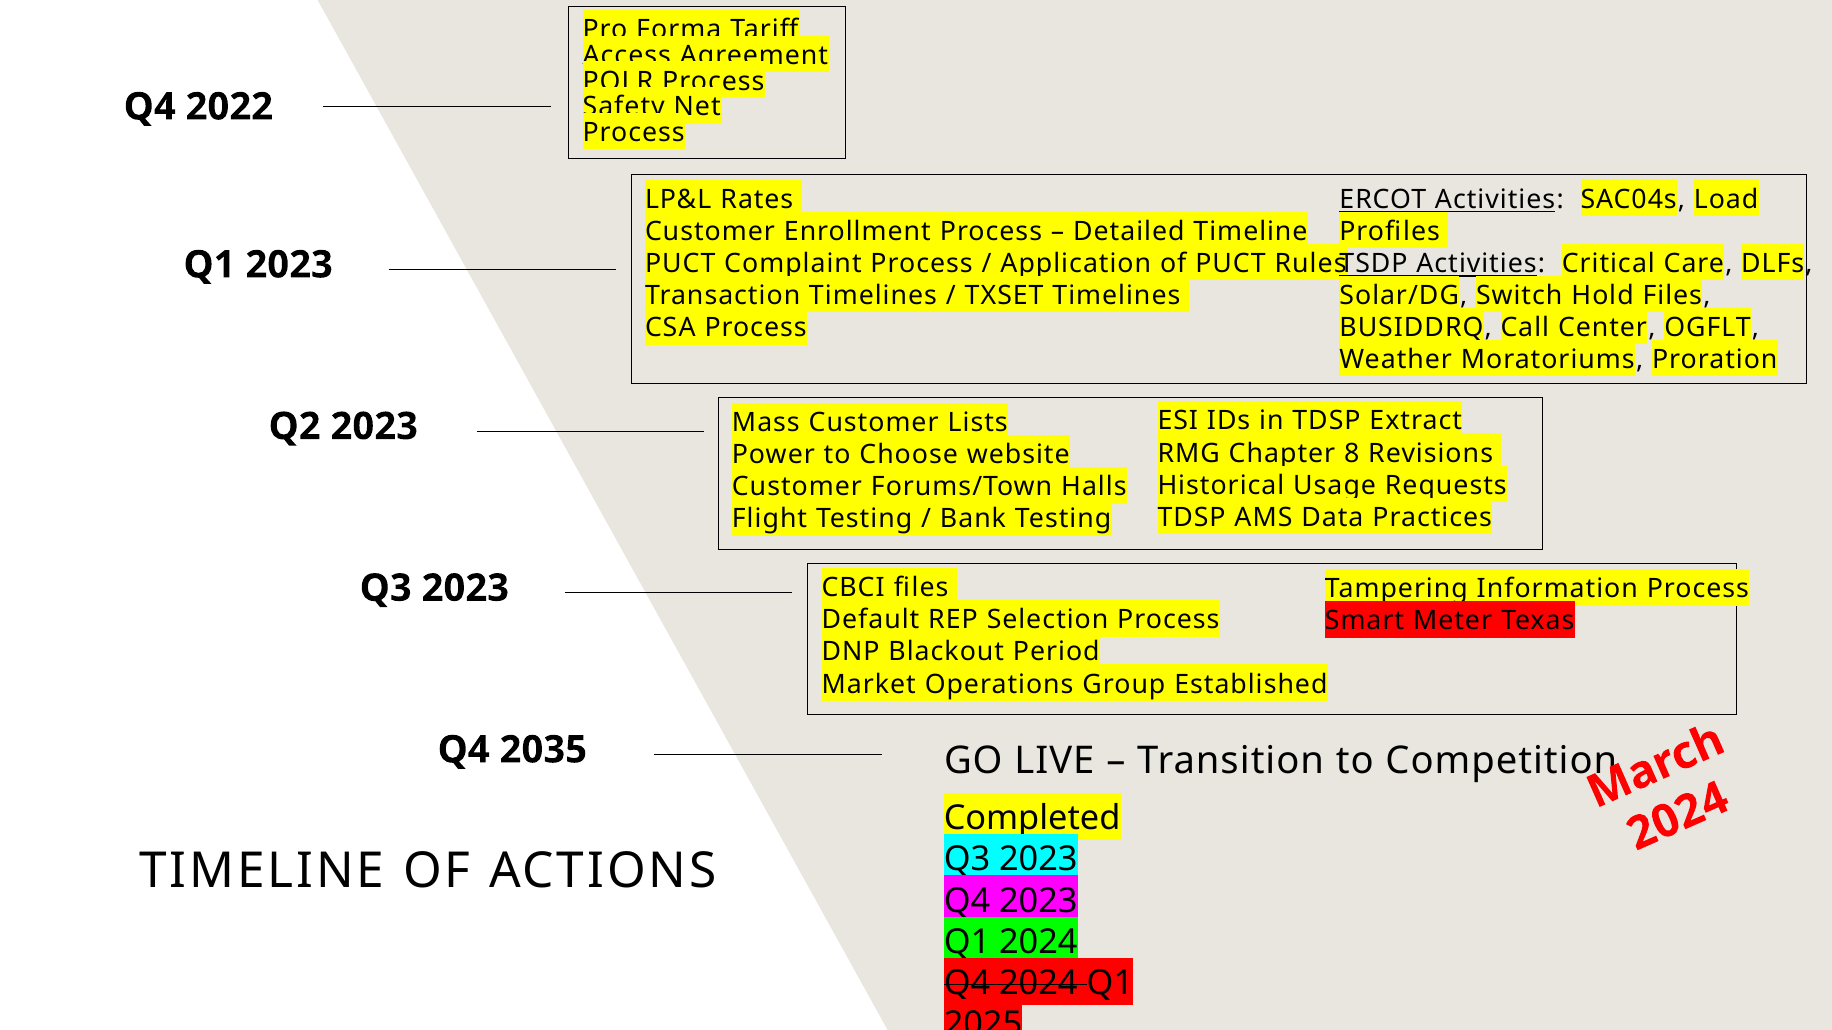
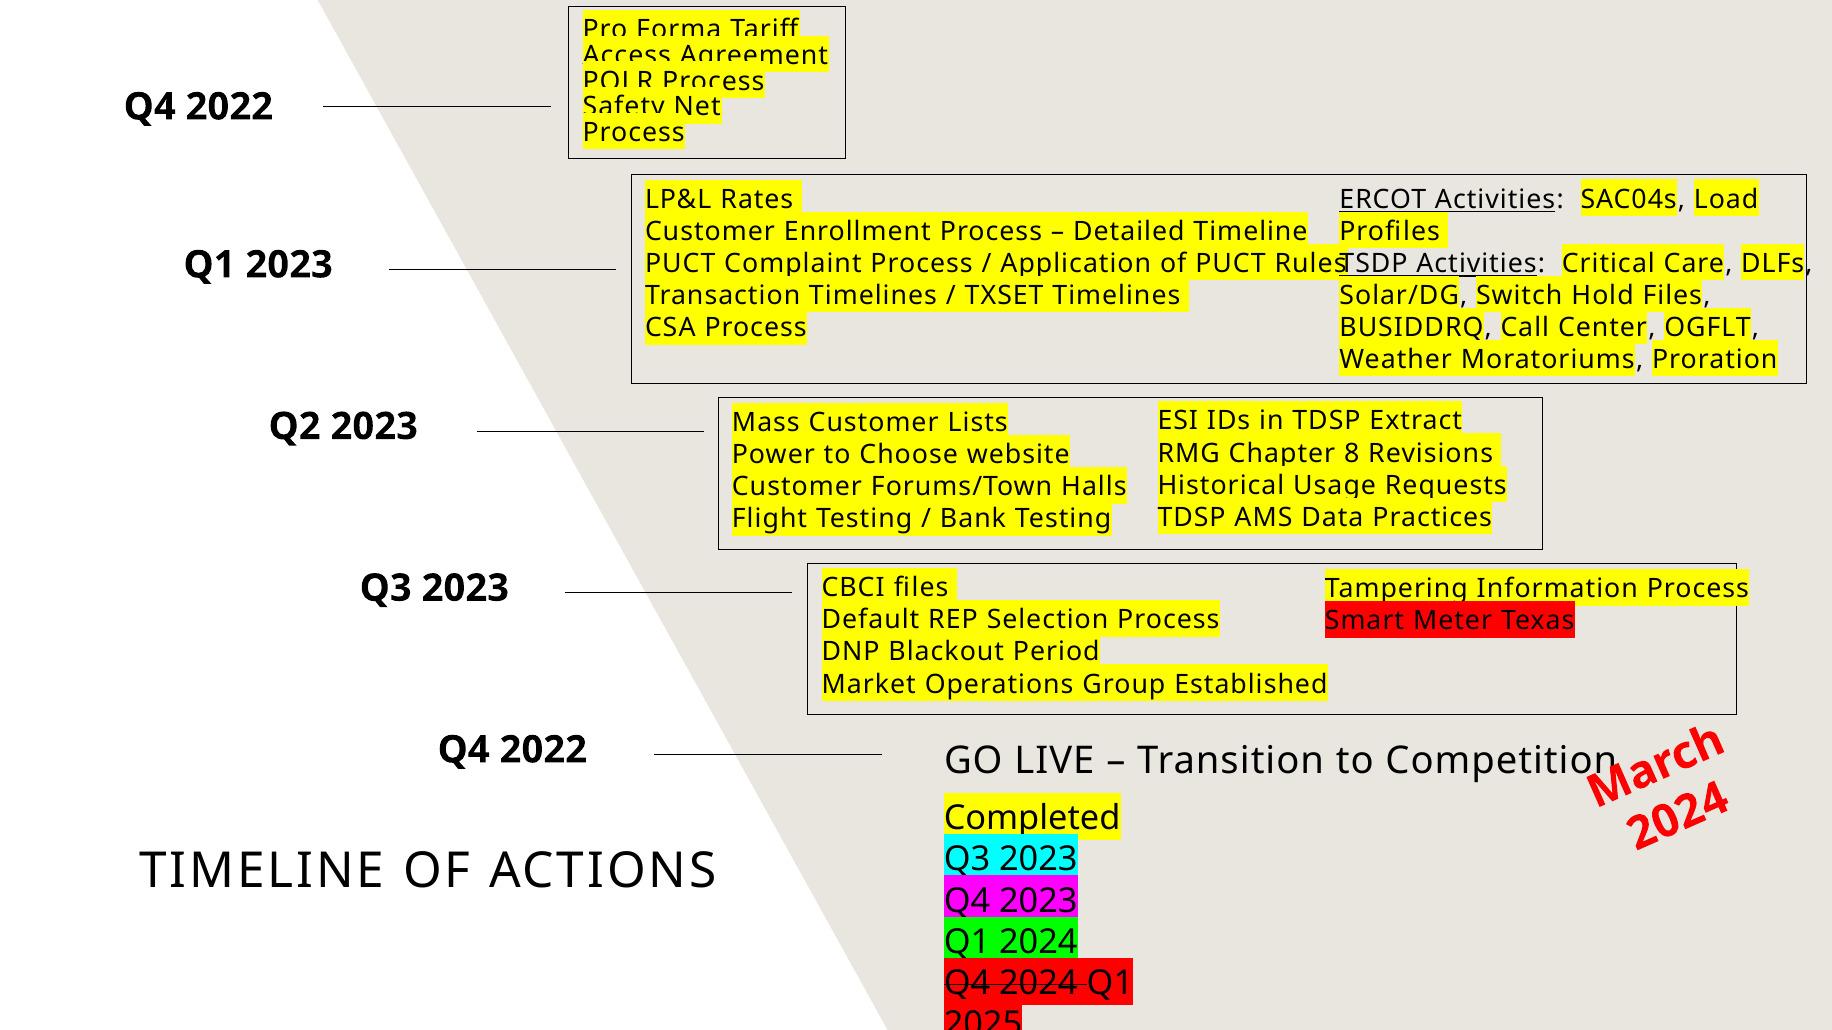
2035: 2035 -> 2022 (543, 750)
